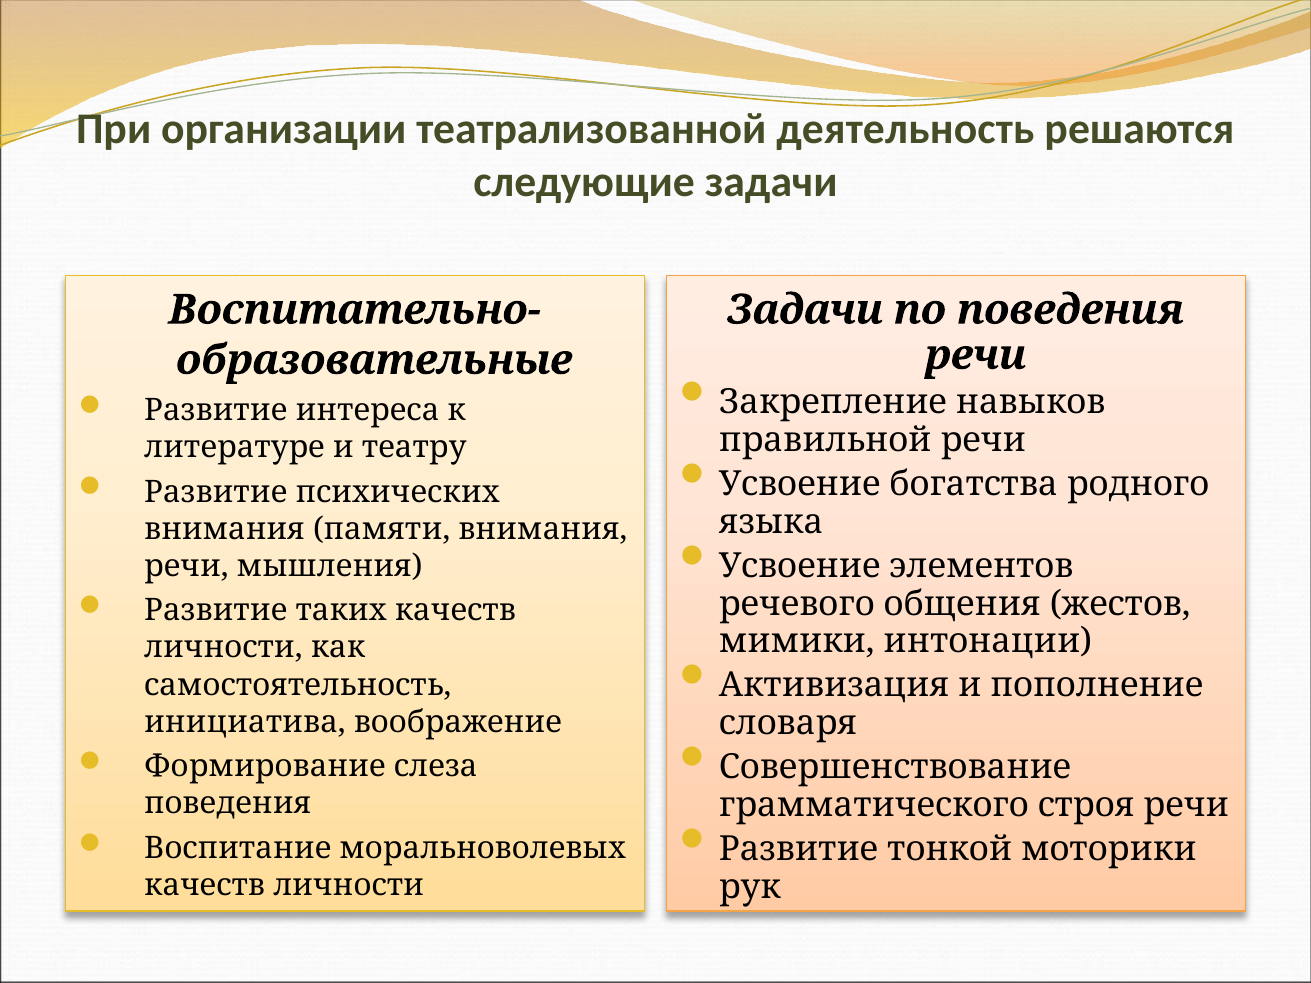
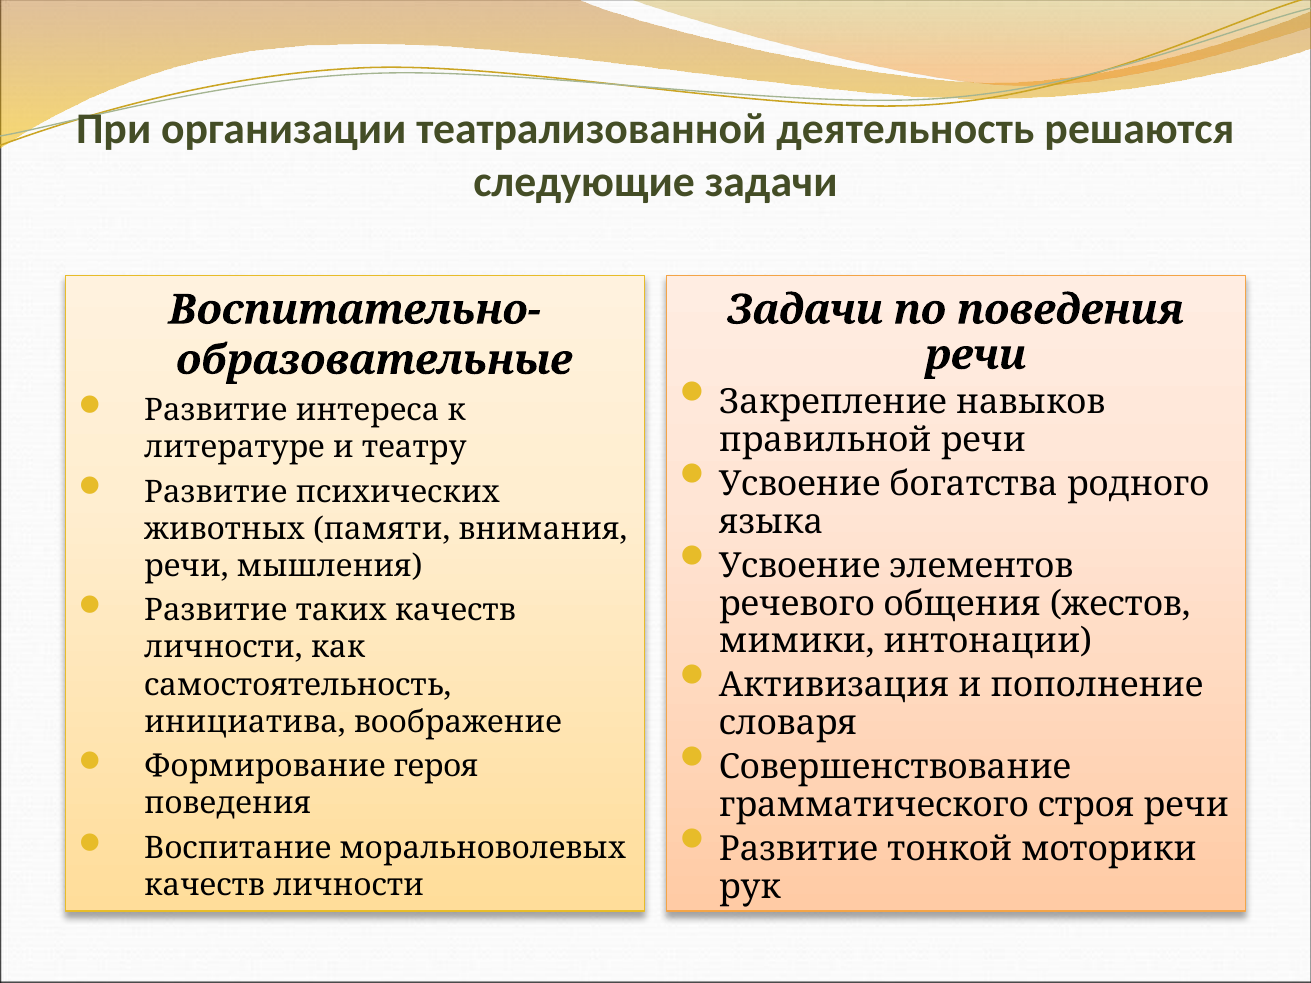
внимания: внимания -> животных (225, 529)
слеза: слеза -> героя (436, 767)
